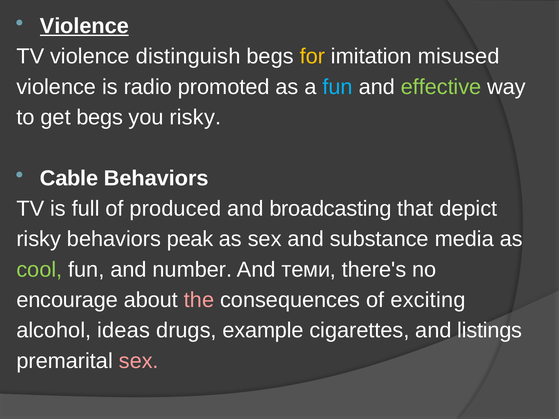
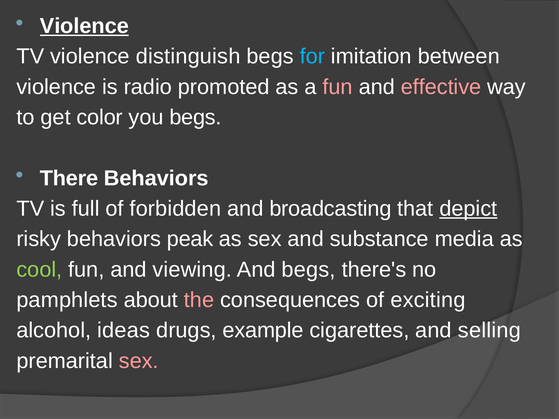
for colour: yellow -> light blue (312, 57)
misused: misused -> between (459, 57)
fun colour: light blue -> pink (338, 87)
effective colour: light green -> pink (441, 87)
get begs: begs -> color (100, 117)
you risky: risky -> begs (196, 117)
Cable: Cable -> There (69, 178)
produced: produced -> forbidden (175, 209)
depict underline: none -> present (468, 209)
number: number -> viewing (192, 270)
And теми: теми -> begs (309, 270)
encourage: encourage -> pamphlets (67, 300)
listings: listings -> selling (489, 331)
